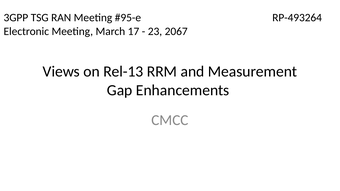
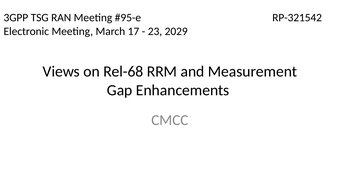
RP-493264: RP-493264 -> RP-321542 (297, 18)
2067: 2067 -> 2029 (176, 31)
Rel-13: Rel-13 -> Rel-68 (123, 72)
